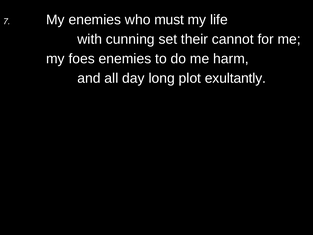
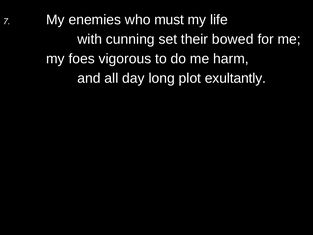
cannot: cannot -> bowed (233, 39)
foes enemies: enemies -> vigorous (125, 59)
